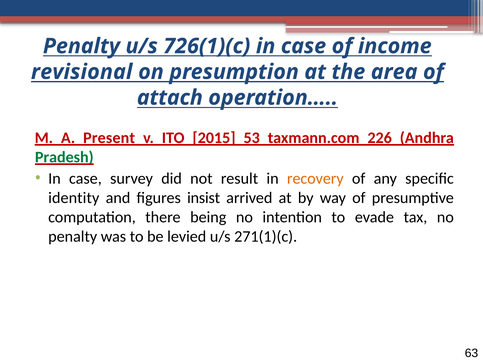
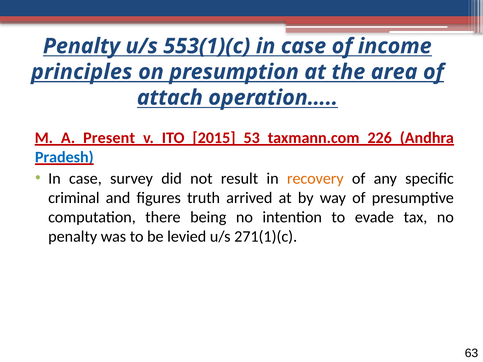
726(1)(c: 726(1)(c -> 553(1)(c (207, 46)
revisional: revisional -> principles (82, 72)
Pradesh colour: green -> blue (64, 157)
identity: identity -> criminal (74, 198)
insist: insist -> truth (204, 198)
